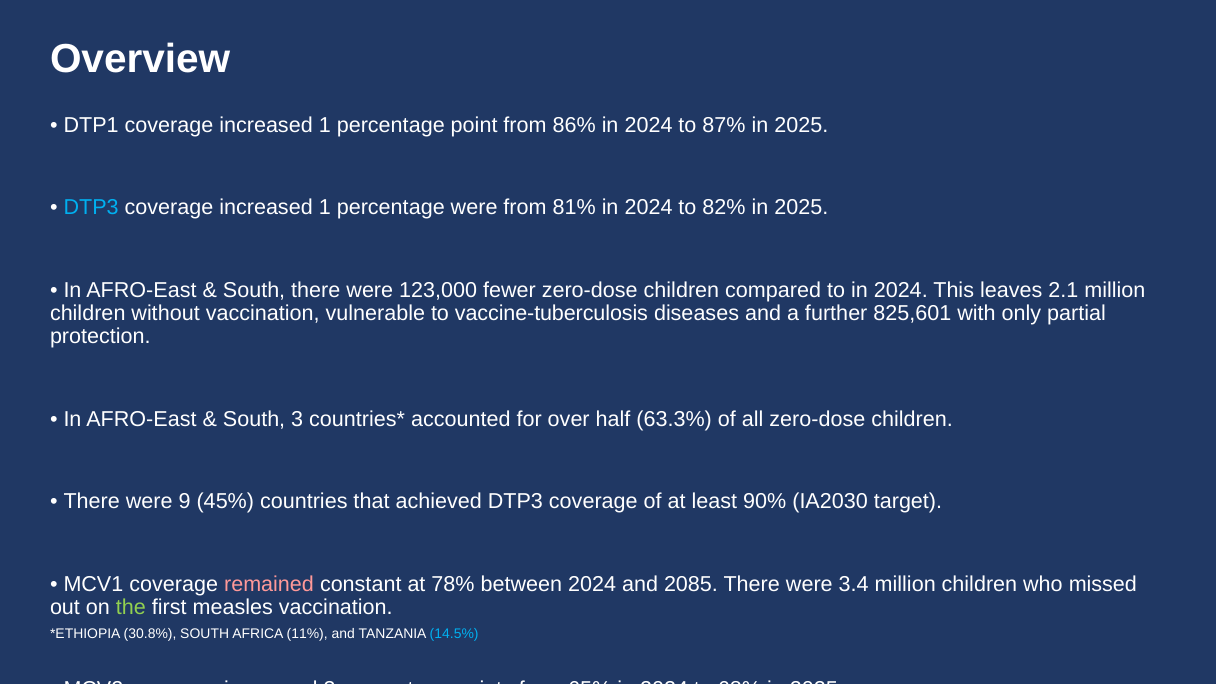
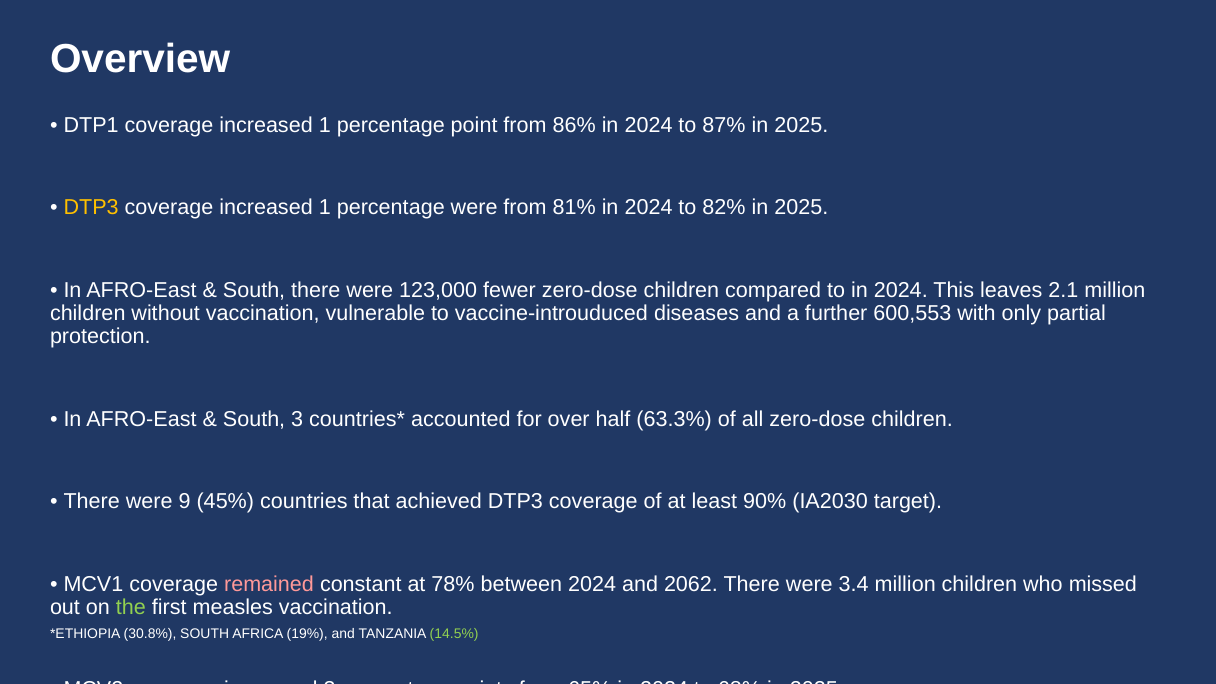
DTP3 colour: light blue -> yellow (91, 208)
vaccine-tuberculosis: vaccine-tuberculosis -> vaccine-introuduced (551, 314)
825,601: 825,601 -> 600,553 (912, 314)
2085: 2085 -> 2062 (691, 584)
11%: 11% -> 19% (307, 634)
14.5% colour: light blue -> light green (454, 634)
